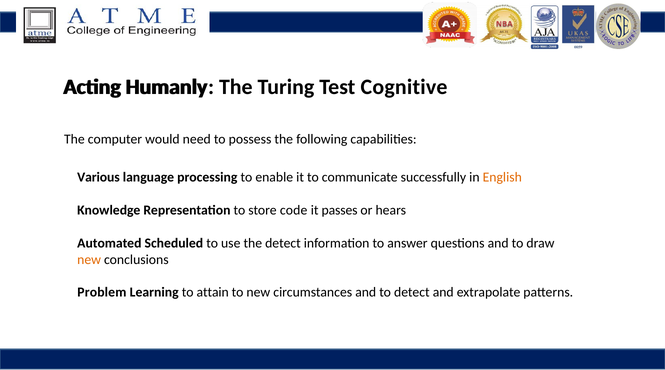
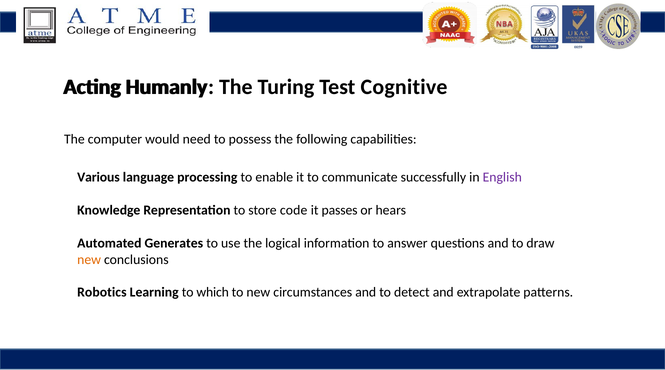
English colour: orange -> purple (502, 177)
Scheduled: Scheduled -> Generates (174, 243)
the detect: detect -> logical (283, 243)
Problem: Problem -> Robotics (102, 292)
attain: attain -> which (213, 292)
